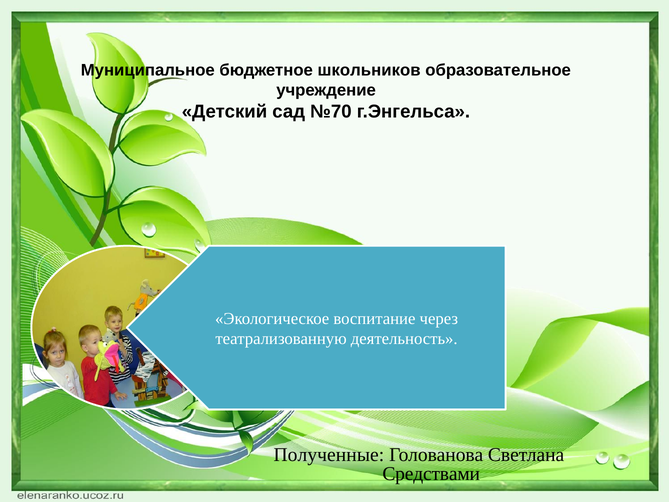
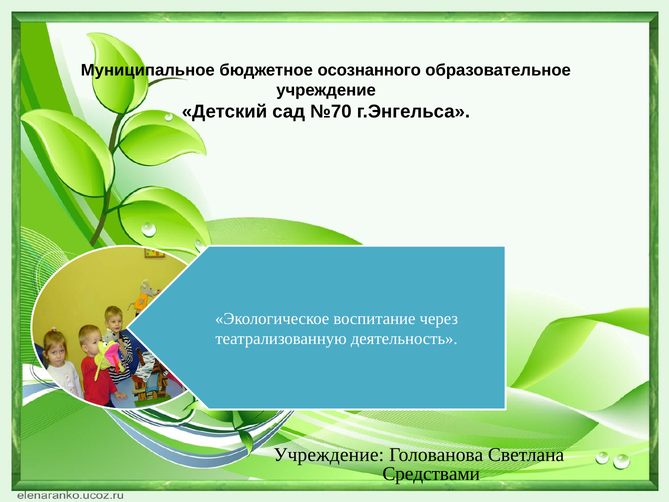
школьников: школьников -> осознанного (369, 70)
Полученные: Полученные -> Учреждение (329, 455)
